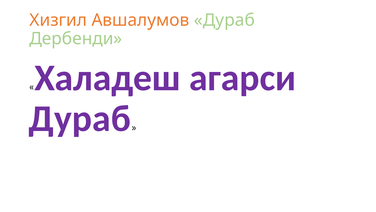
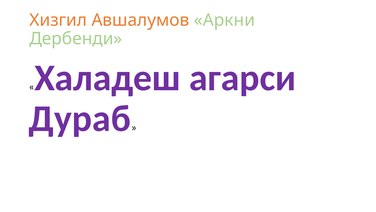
Авшалумов Дураб: Дураб -> Аркни (224, 20)
